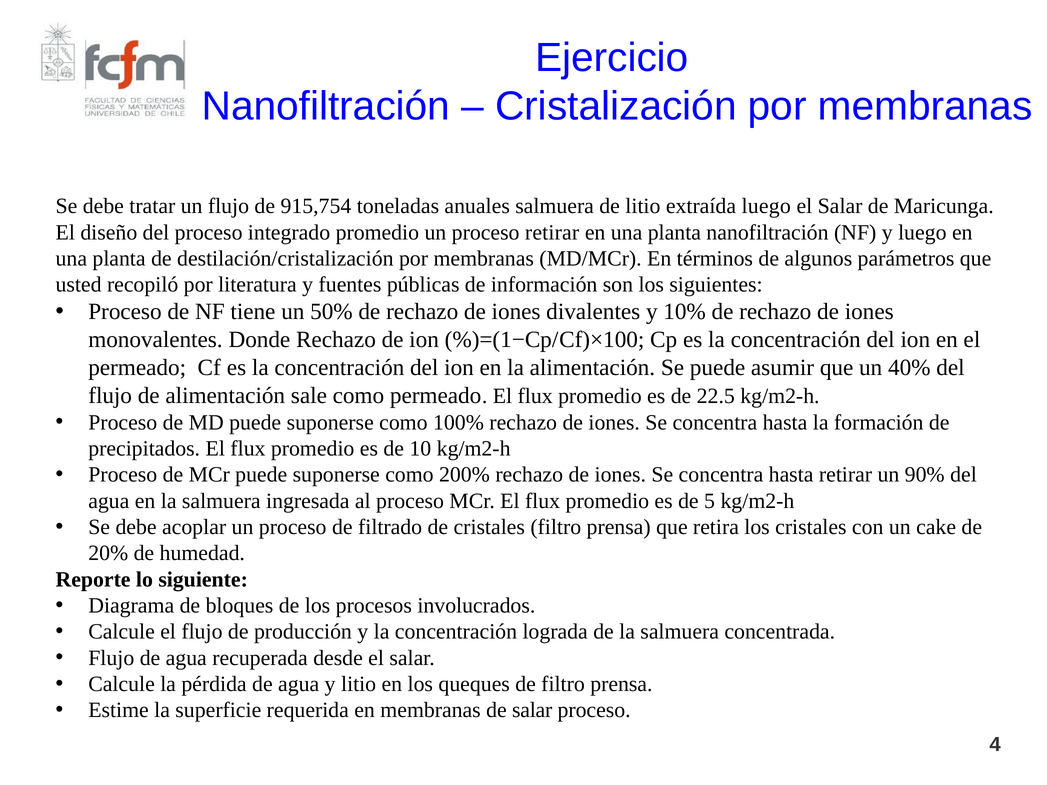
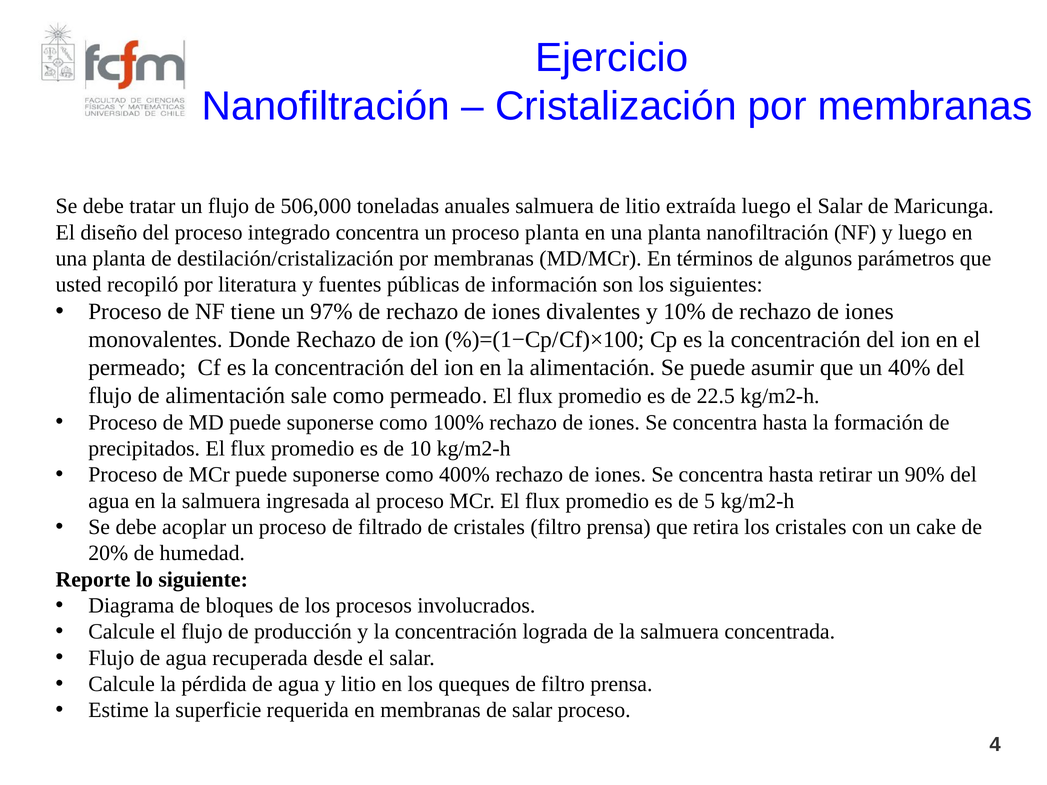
915,754: 915,754 -> 506,000 (316, 206)
integrado promedio: promedio -> concentra (377, 232)
proceso retirar: retirar -> planta (552, 232)
50%: 50% -> 97% (331, 312)
200%: 200% -> 400% (465, 475)
